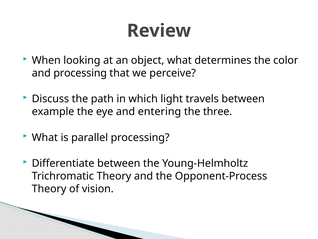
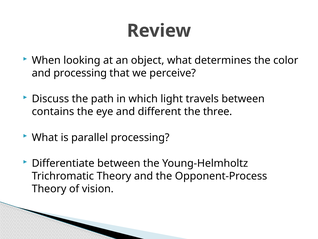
example: example -> contains (53, 111)
entering: entering -> different (160, 111)
